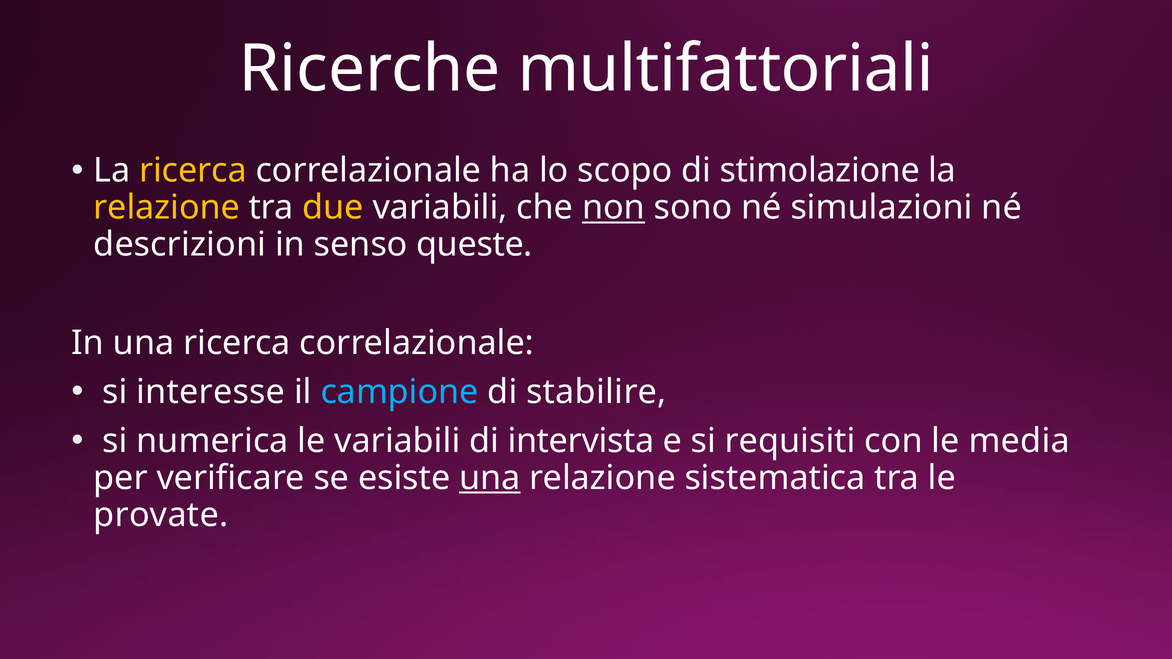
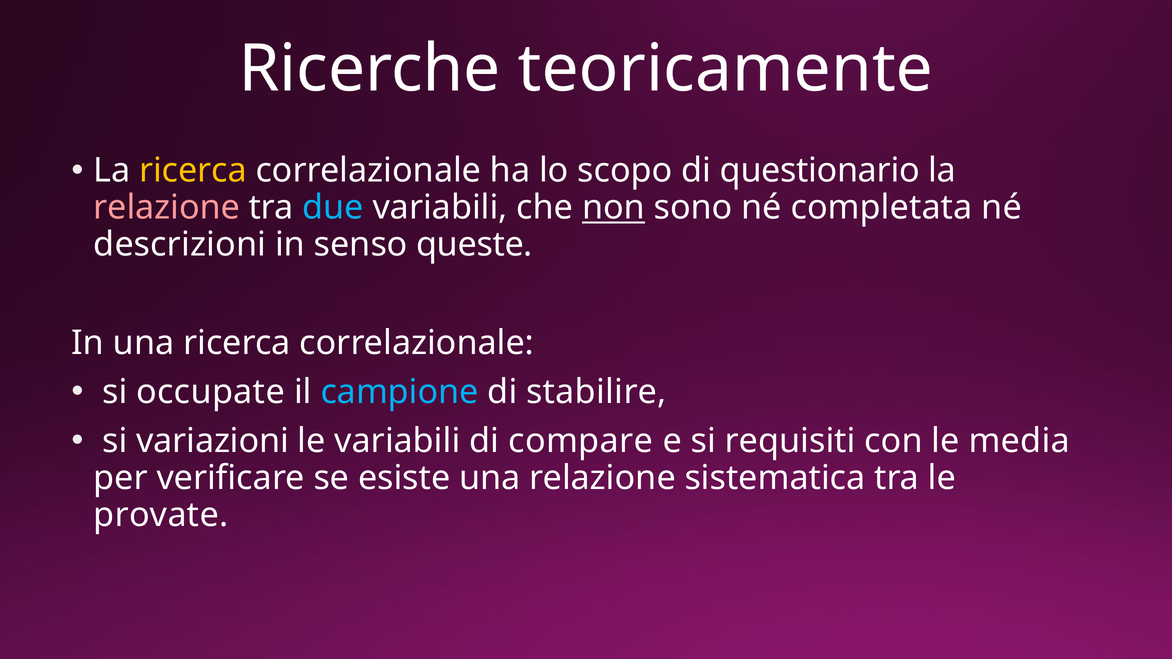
multifattoriali: multifattoriali -> teoricamente (725, 69)
stimolazione: stimolazione -> questionario (820, 171)
relazione colour: yellow -> pink (167, 208)
due colour: yellow -> light blue (333, 208)
simulazioni: simulazioni -> completata (882, 208)
interesse: interesse -> occupate (211, 392)
numerica: numerica -> variazioni (213, 441)
intervista: intervista -> compare (581, 441)
una underline: present -> none (490, 478)
